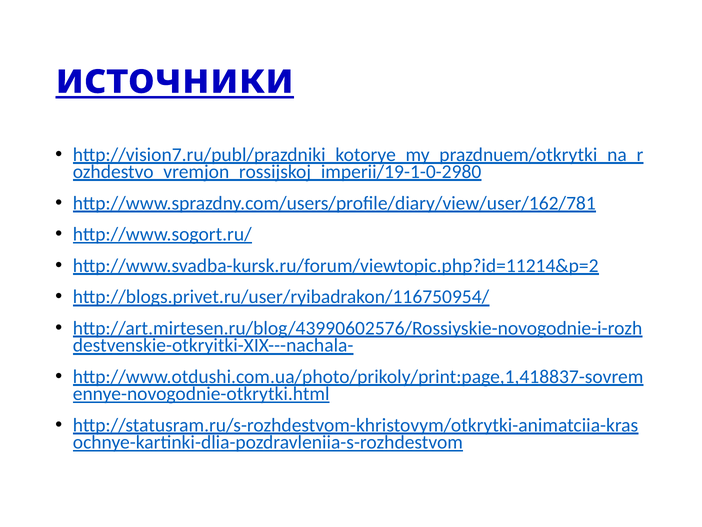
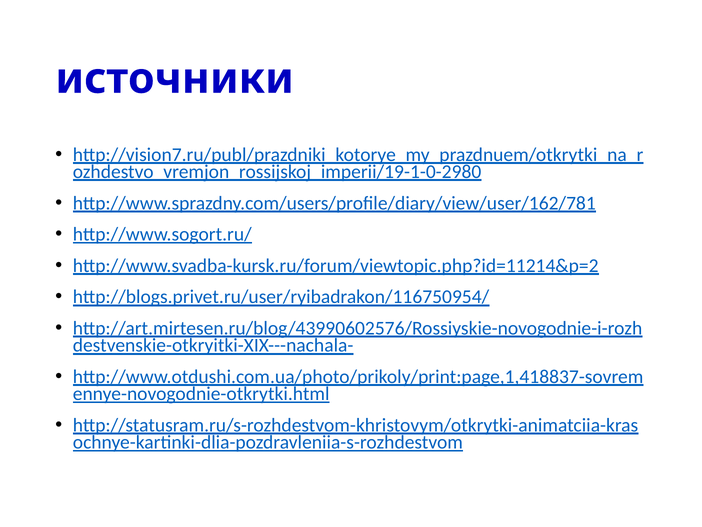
источники underline: present -> none (175, 79)
